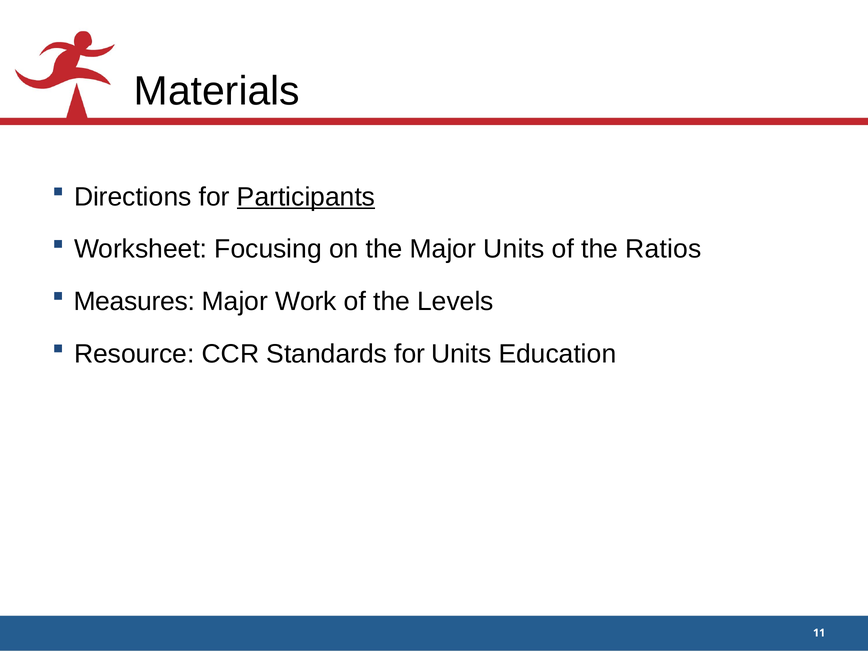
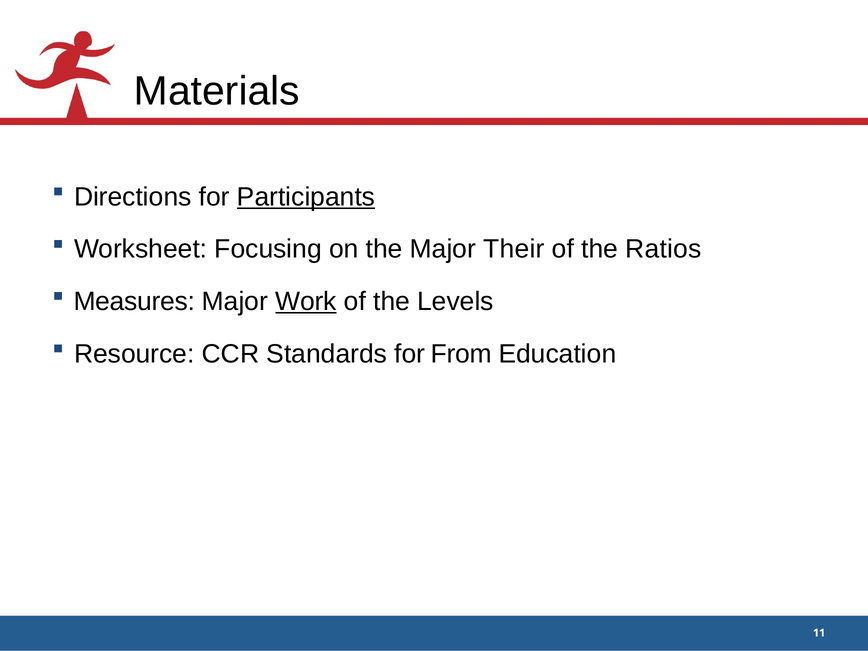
Major Units: Units -> Their (514, 249)
Work underline: none -> present (306, 302)
for Units: Units -> From (461, 354)
